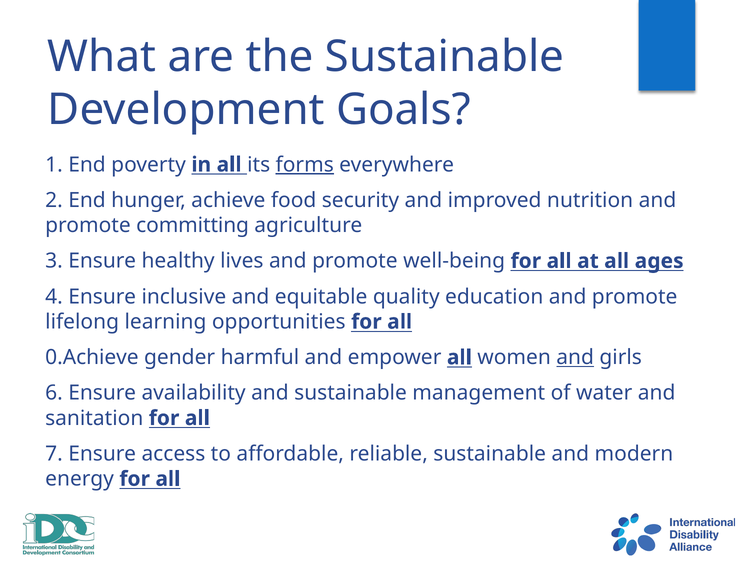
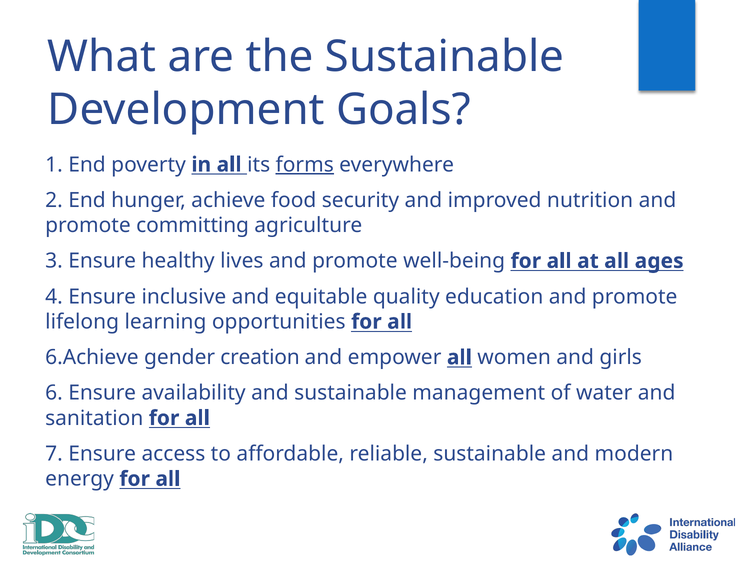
0.Achieve: 0.Achieve -> 6.Achieve (92, 358)
harmful: harmful -> creation (260, 358)
and underline: present -> none (575, 358)
